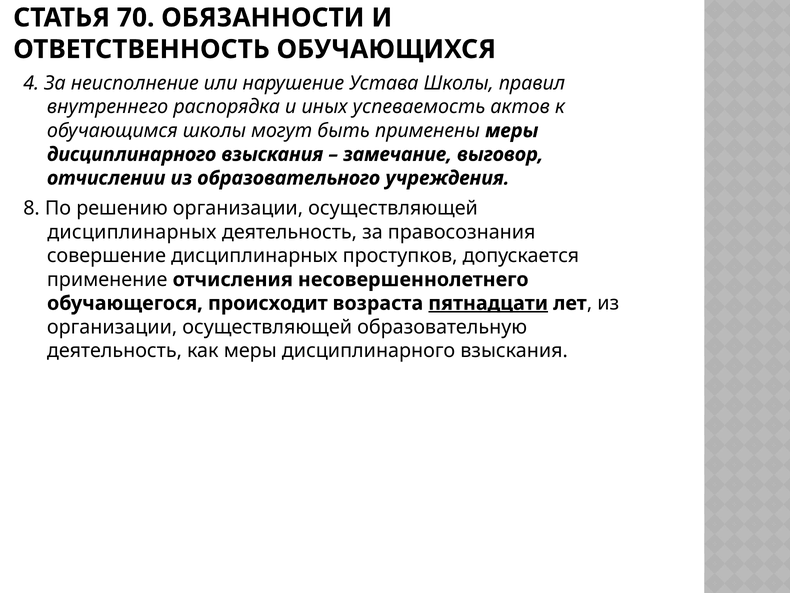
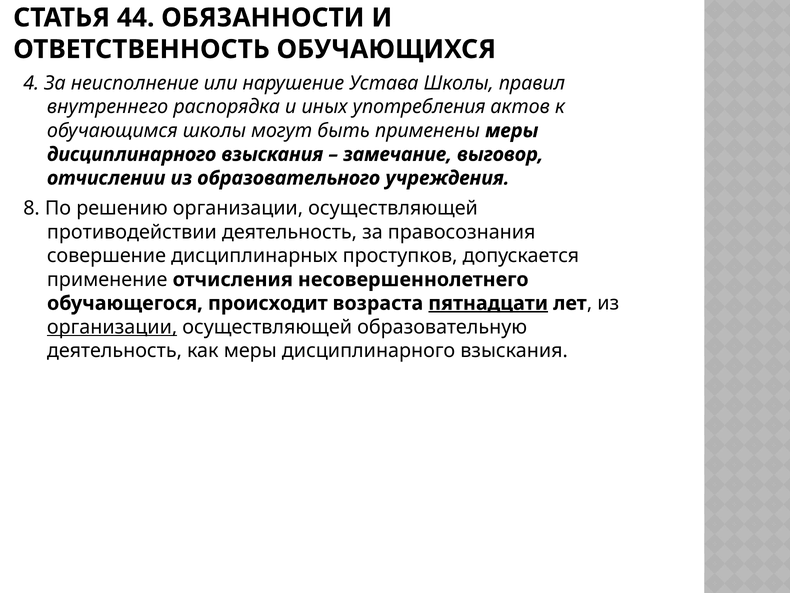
70: 70 -> 44 (136, 18)
успеваемость: успеваемость -> употребления (419, 107)
дисциплинарных: дисциплинарных -> противодействии (132, 232)
организации underline: none -> present (112, 327)
